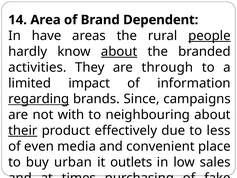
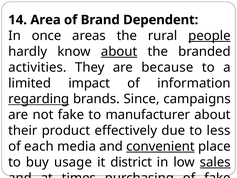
have: have -> once (47, 36)
through: through -> because (167, 67)
not with: with -> fake (71, 115)
neighbouring: neighbouring -> manufacturer (148, 115)
their underline: present -> none (23, 130)
even: even -> each (39, 146)
convenient underline: none -> present (160, 146)
urban: urban -> usage (73, 162)
outlets: outlets -> district (131, 162)
sales underline: none -> present (215, 162)
